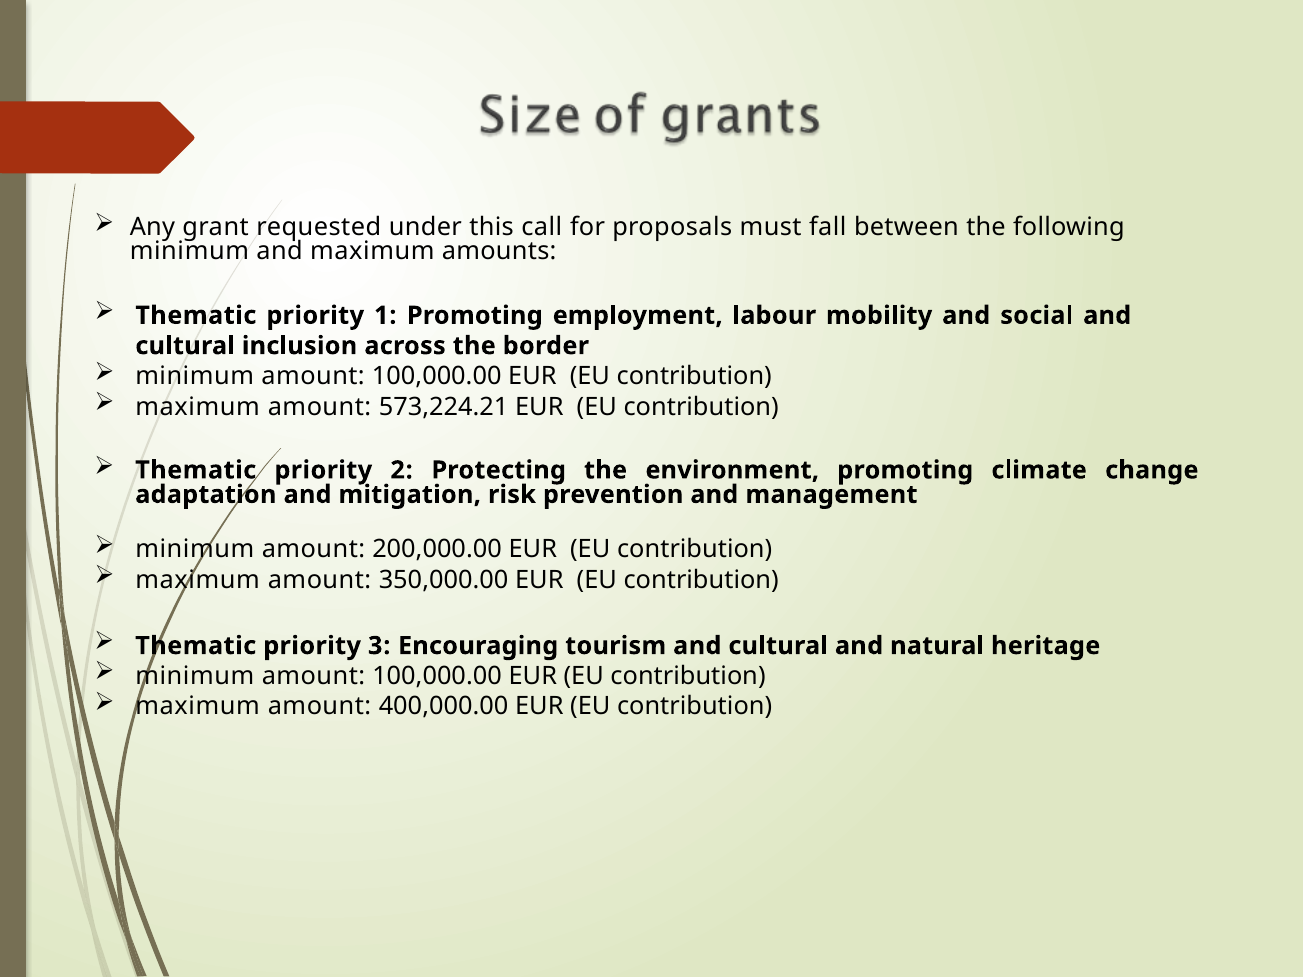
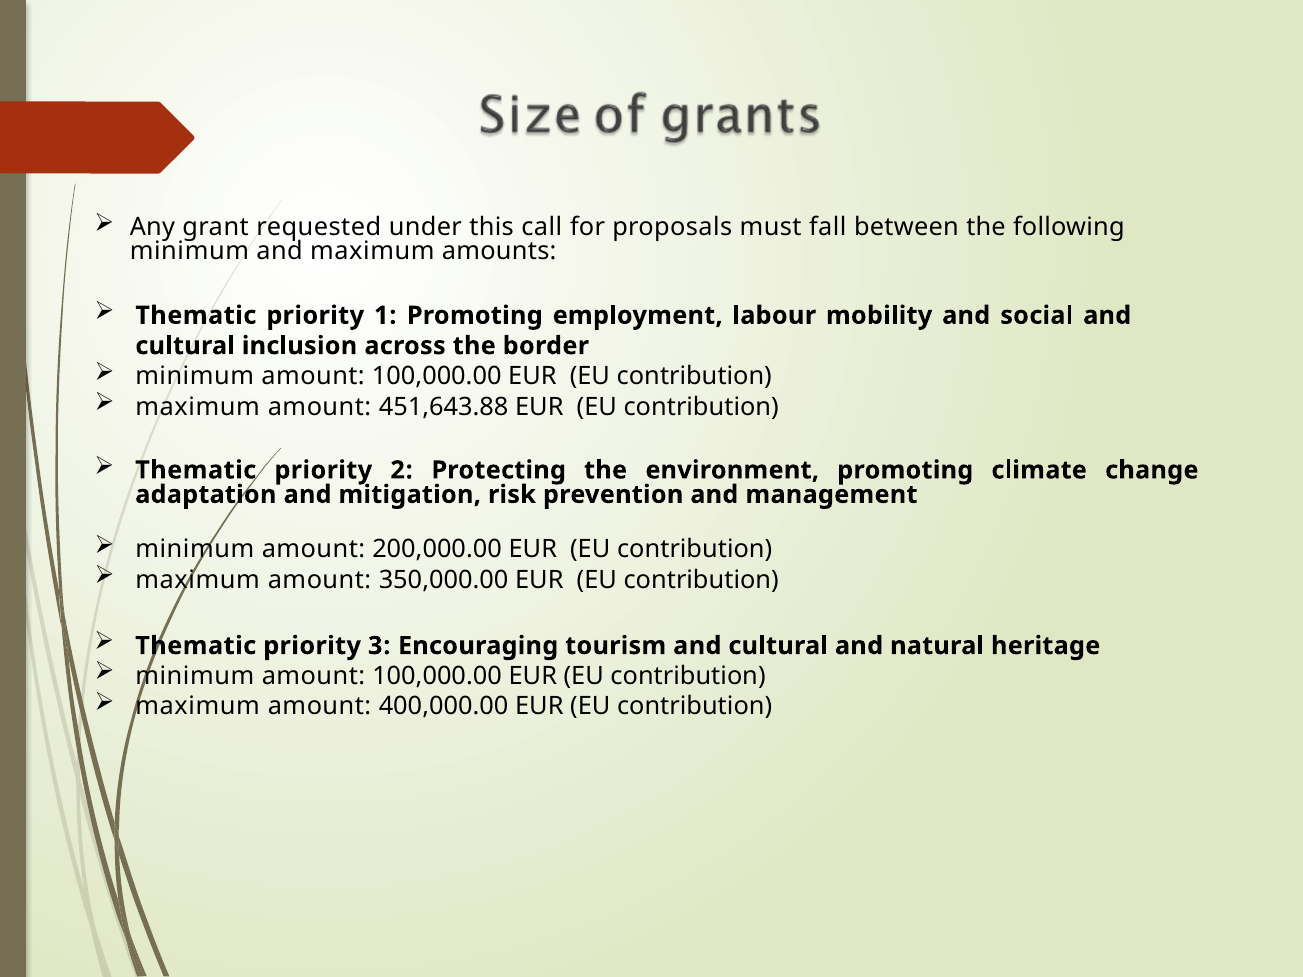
573,224.21: 573,224.21 -> 451,643.88 (444, 407)
